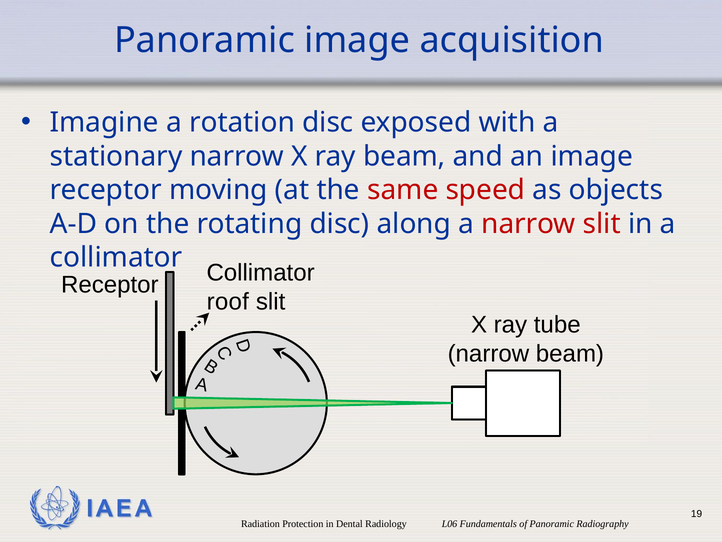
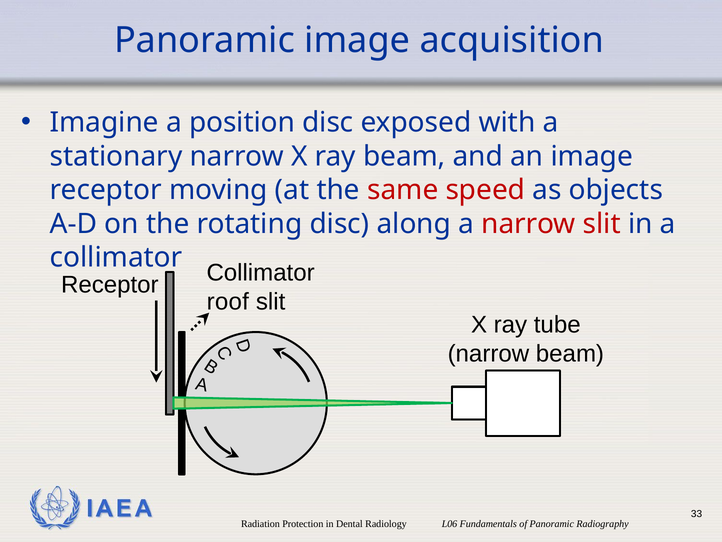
rotation: rotation -> position (242, 123)
19: 19 -> 33 (697, 513)
